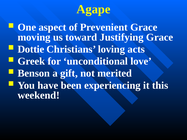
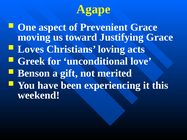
Dottie: Dottie -> Loves (31, 49)
